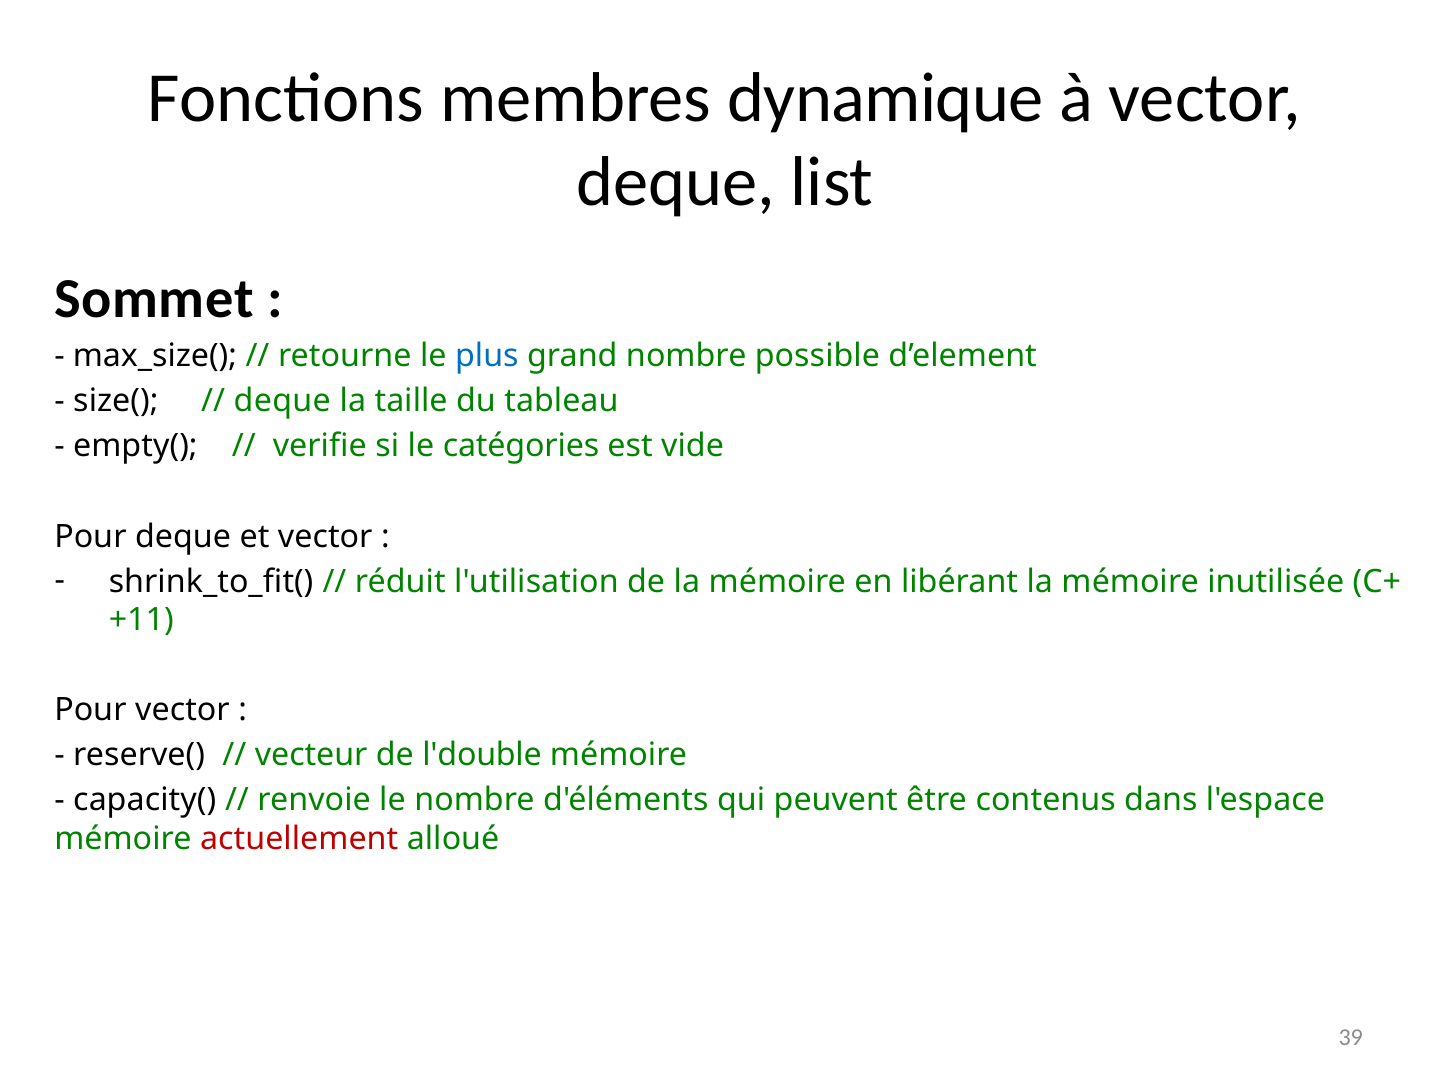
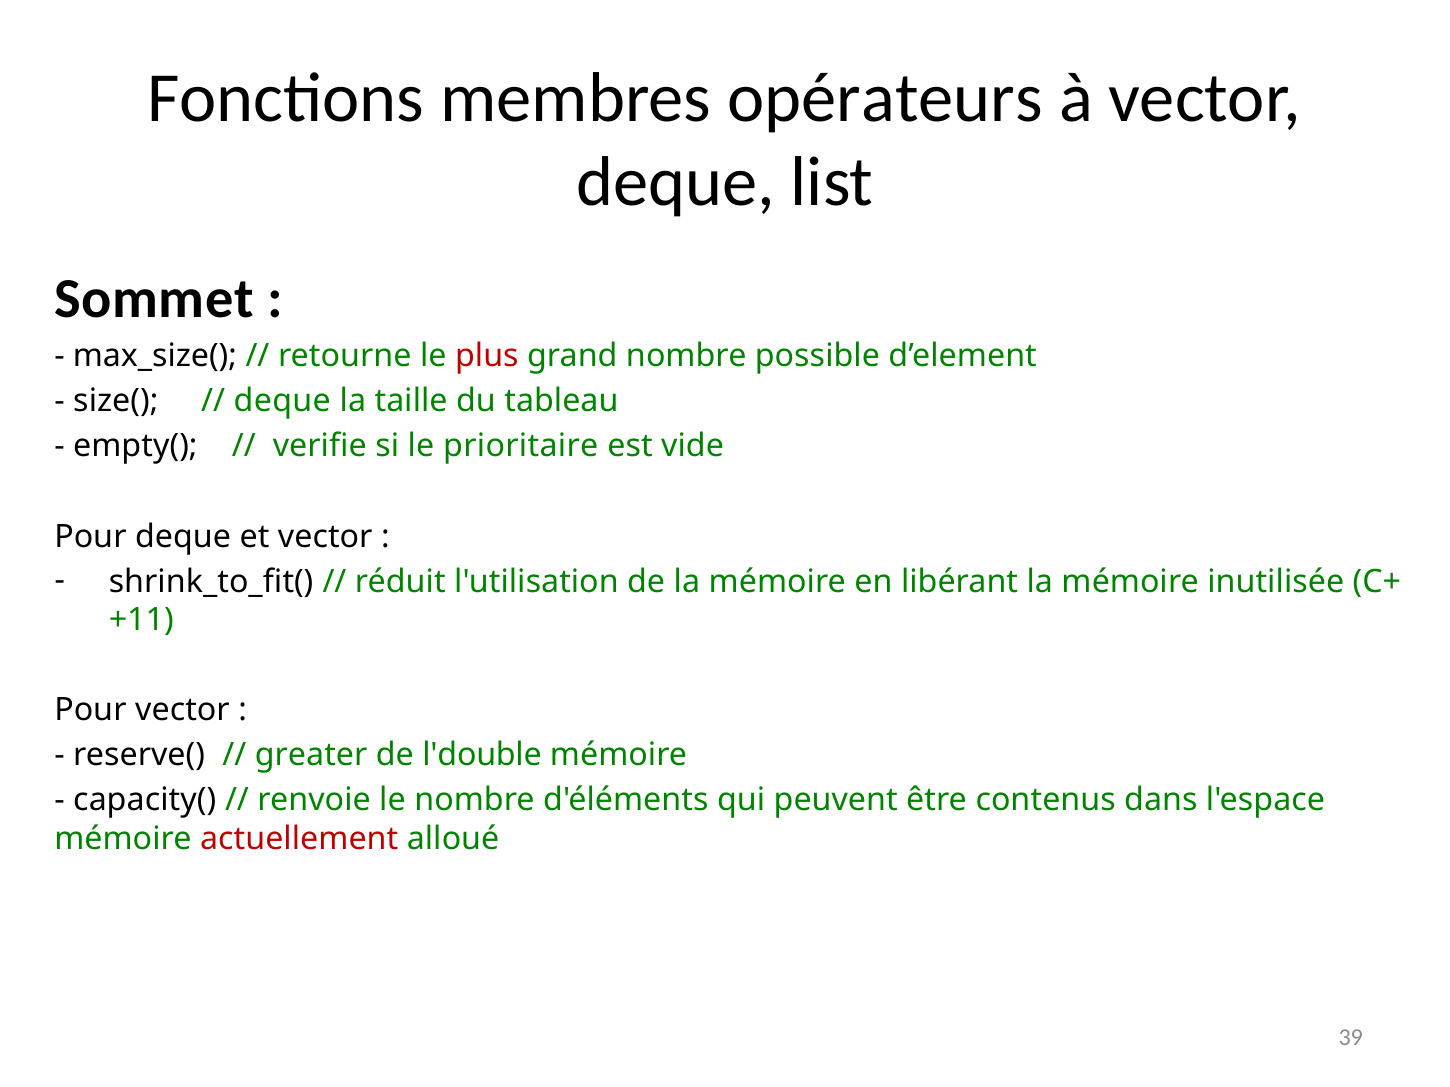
dynamique: dynamique -> opérateurs (885, 98)
plus colour: blue -> red (487, 356)
catégories: catégories -> prioritaire (521, 447)
vecteur: vecteur -> greater (311, 755)
